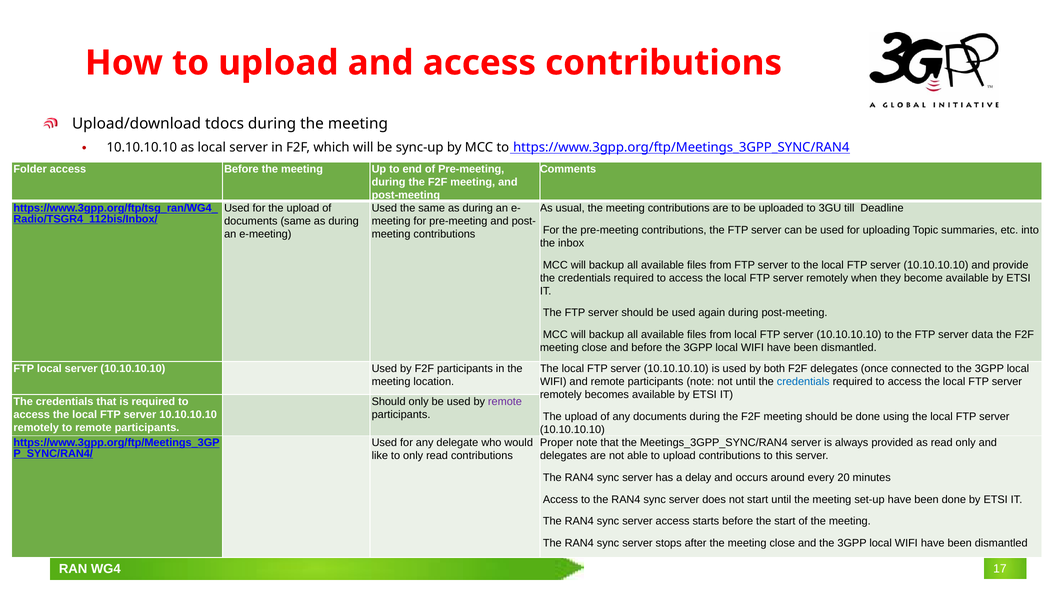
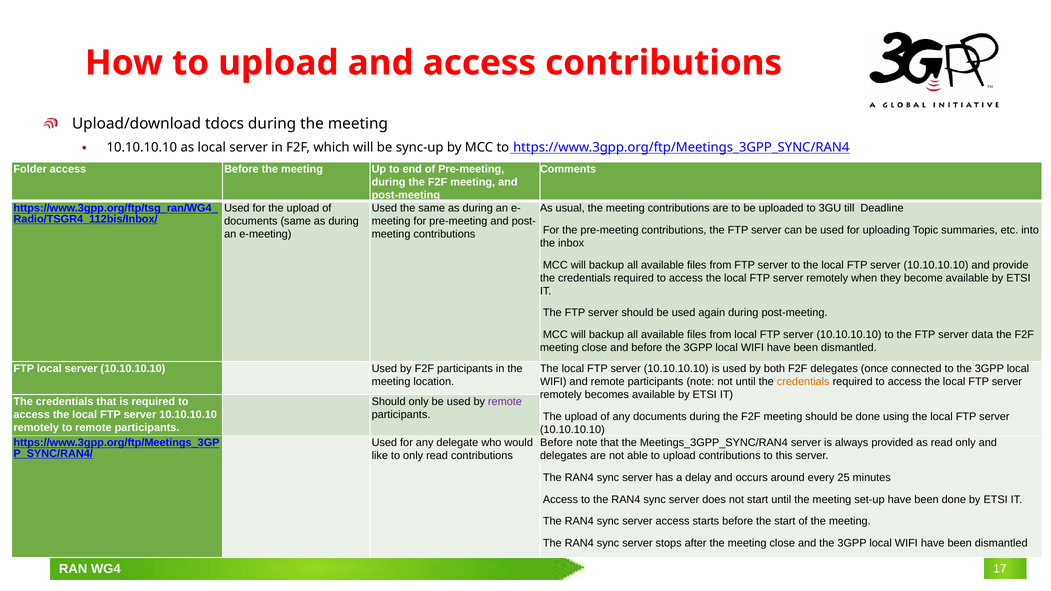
credentials colour: blue -> orange (803, 382)
Proper: Proper -> Before (556, 443)
20: 20 -> 25 (844, 478)
